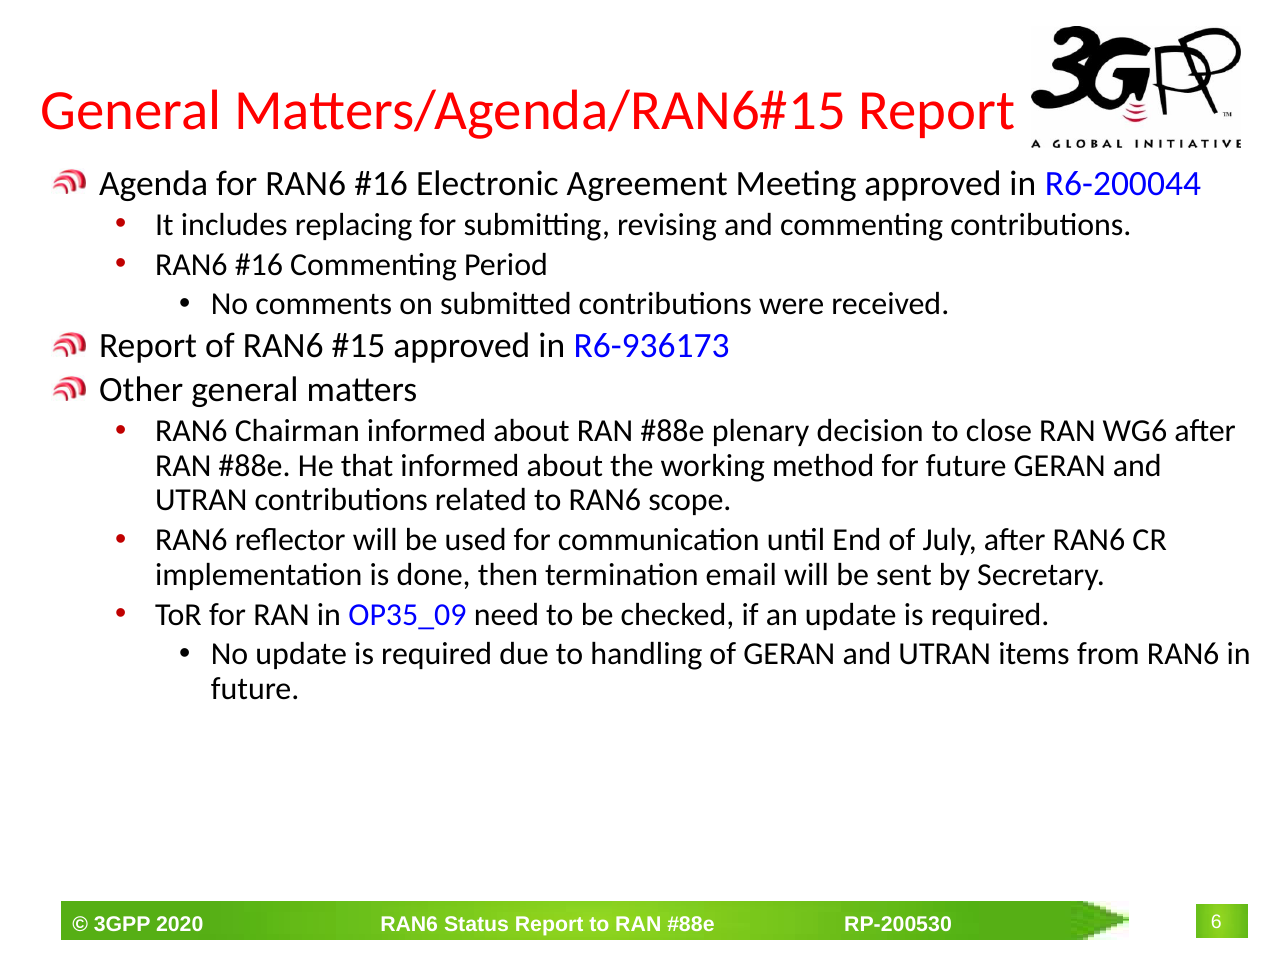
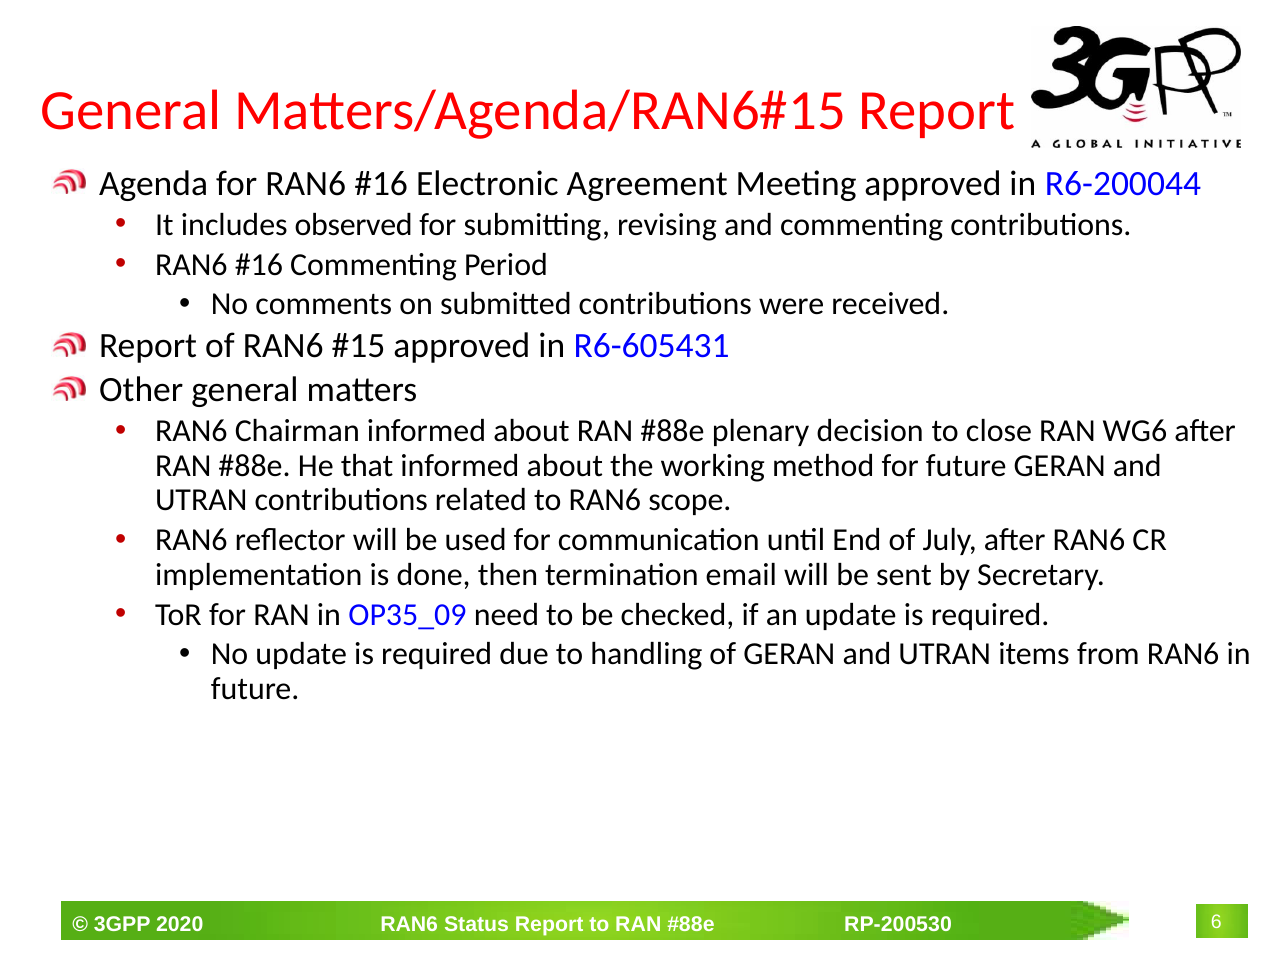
replacing: replacing -> observed (354, 225)
R6-936173: R6-936173 -> R6-605431 (652, 346)
